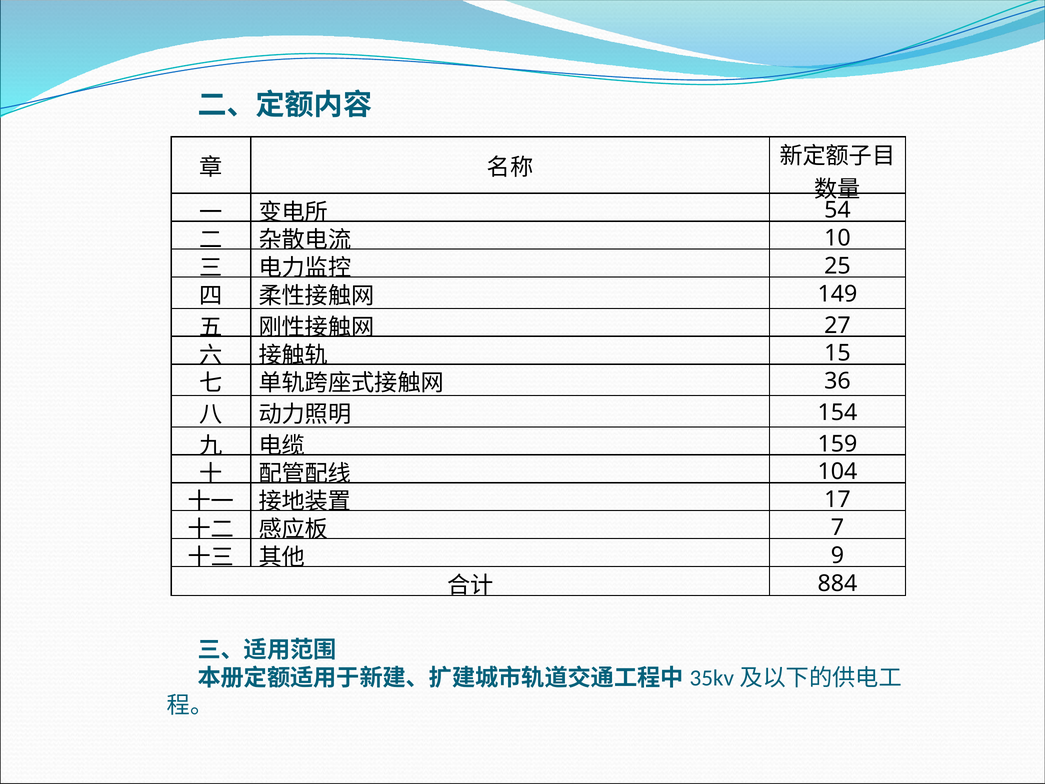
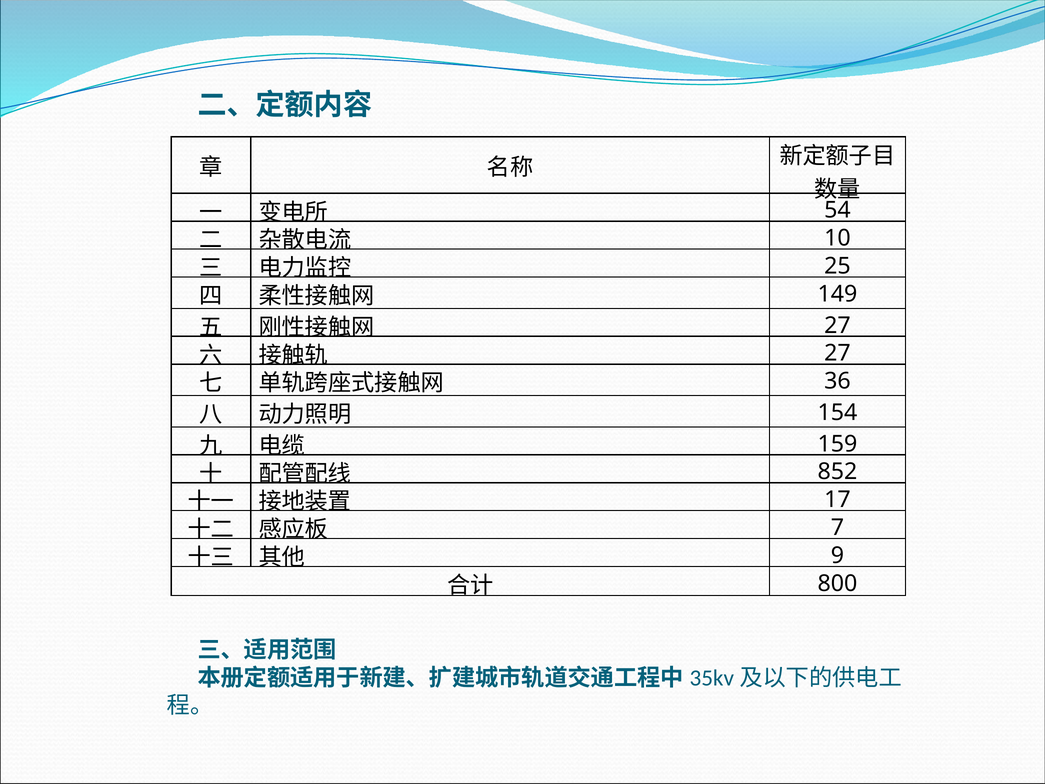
15: 15 -> 27 (837, 353)
104: 104 -> 852 (837, 472)
884: 884 -> 800 (837, 583)
